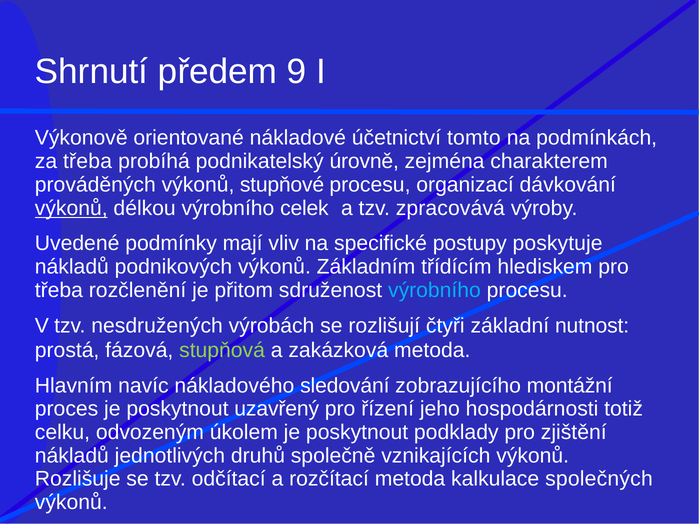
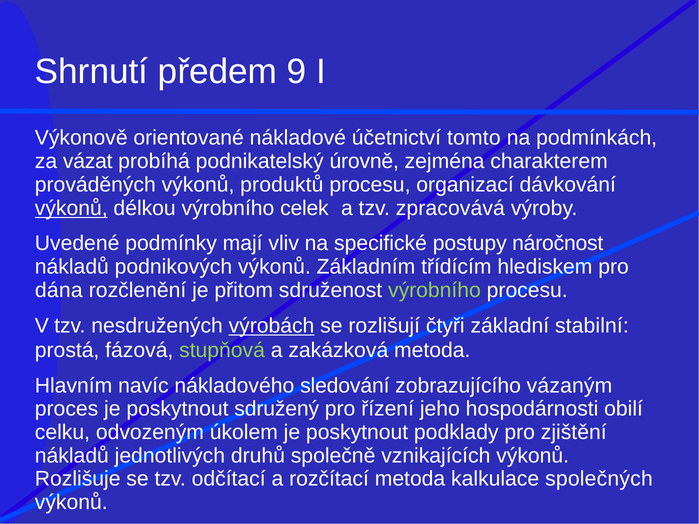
za třeba: třeba -> vázat (88, 161)
stupňové: stupňové -> produktů (282, 185)
poskytuje: poskytuje -> náročnost (558, 243)
třeba: třeba -> dána (59, 291)
výrobního colour: light blue -> light green (434, 291)
výrobách underline: none -> present (272, 326)
nutnost: nutnost -> stabilní (592, 326)
montážní: montážní -> vázaným (570, 386)
uzavřený: uzavřený -> sdružený (277, 409)
totiž: totiž -> obilí (624, 409)
